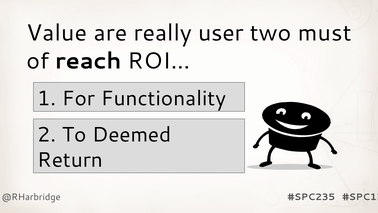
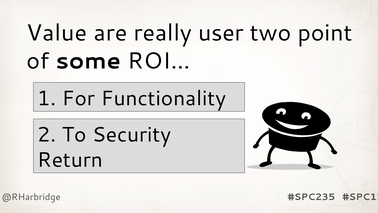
must: must -> point (325, 33)
reach: reach -> some (88, 61)
Deemed: Deemed -> Security (132, 135)
